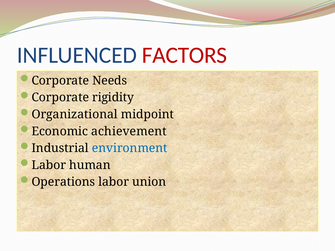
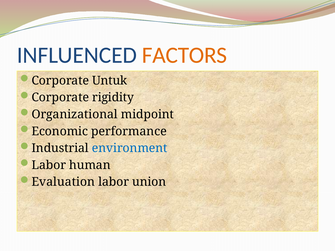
FACTORS colour: red -> orange (185, 55)
Needs: Needs -> Untuk (110, 81)
achievement: achievement -> performance (129, 131)
Operations: Operations -> Evaluation (63, 182)
